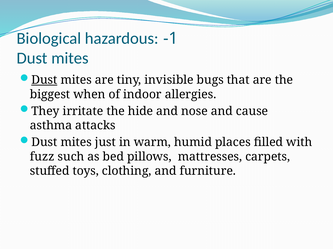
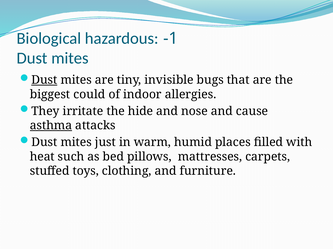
when: when -> could (89, 95)
asthma underline: none -> present (51, 126)
fuzz: fuzz -> heat (42, 157)
